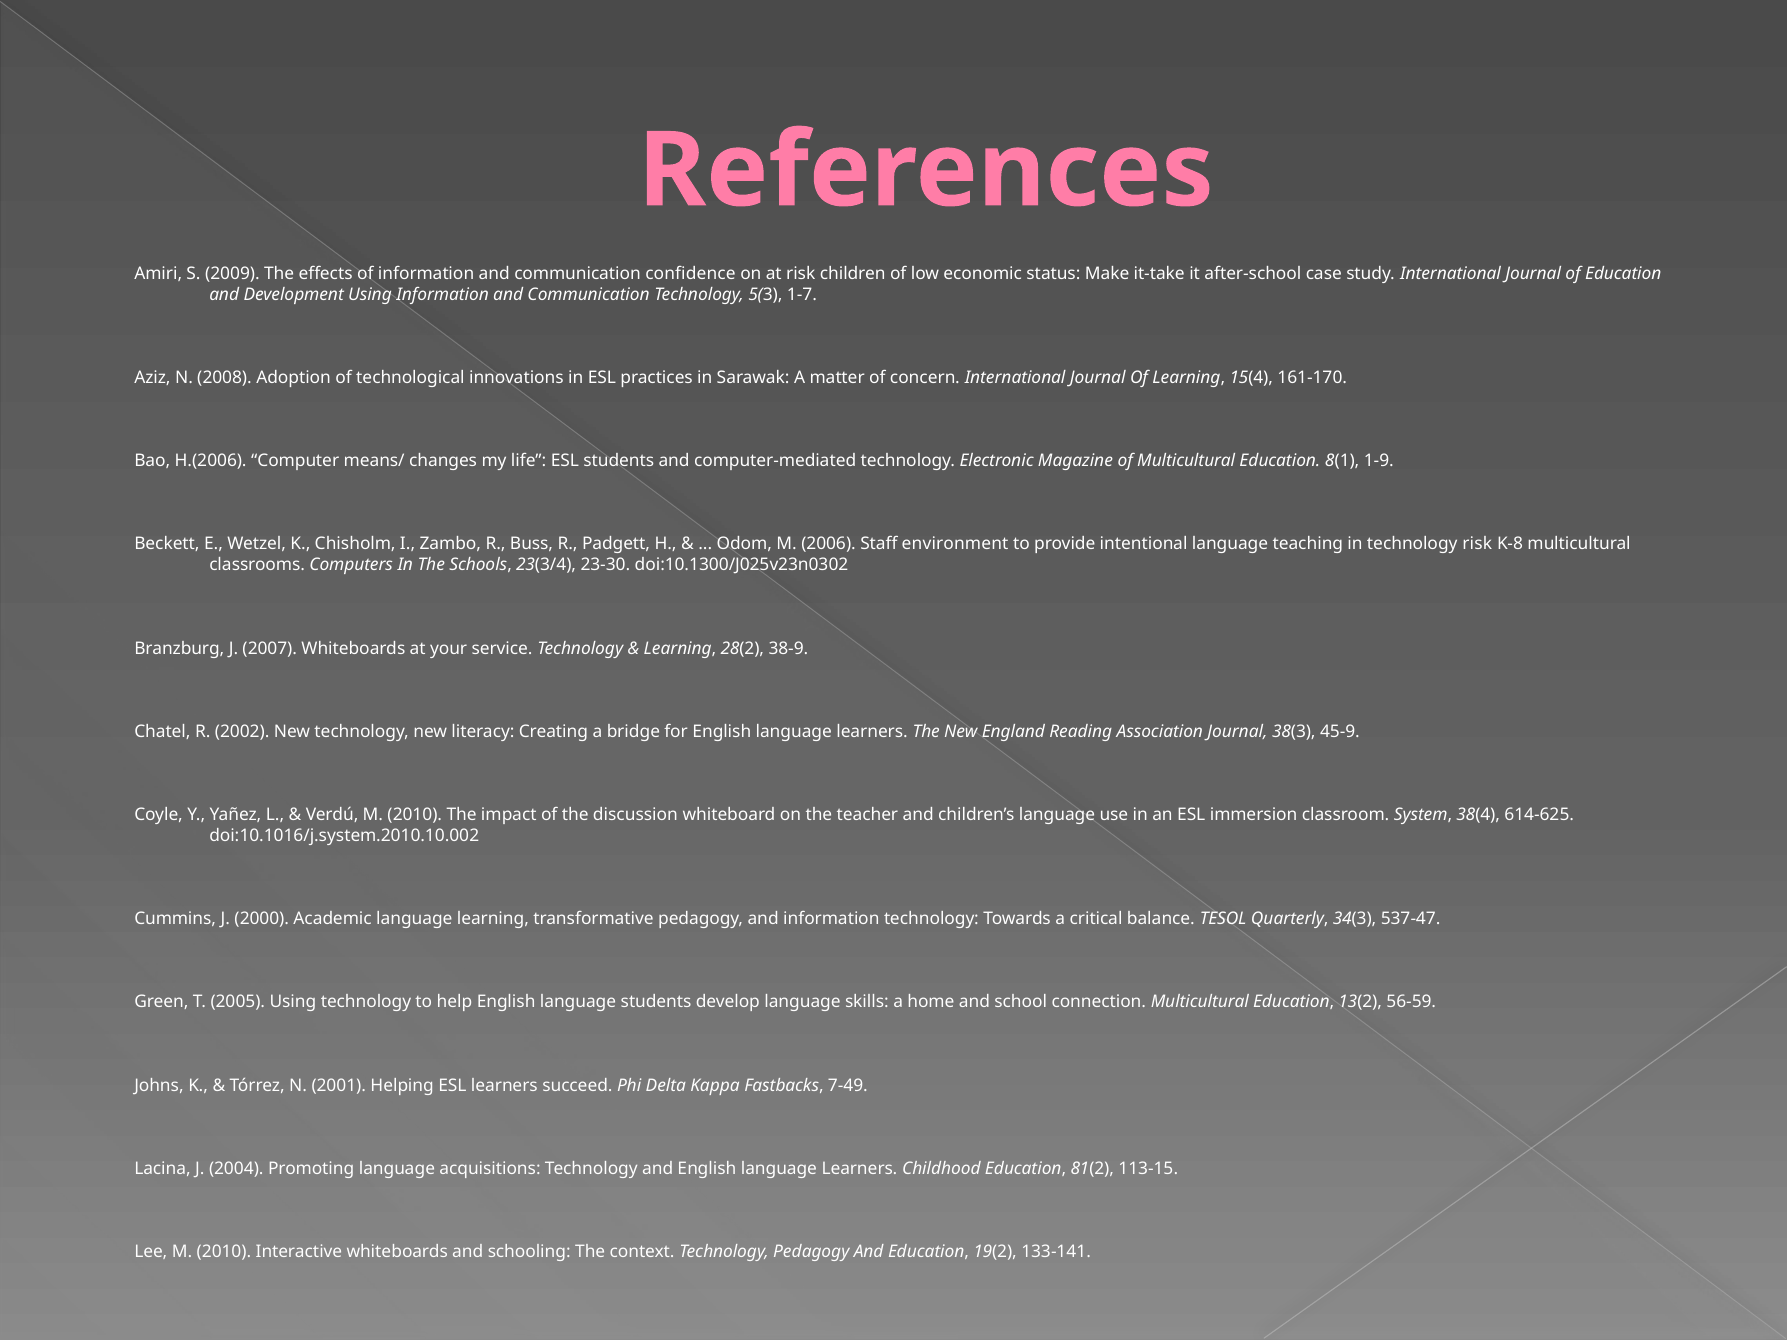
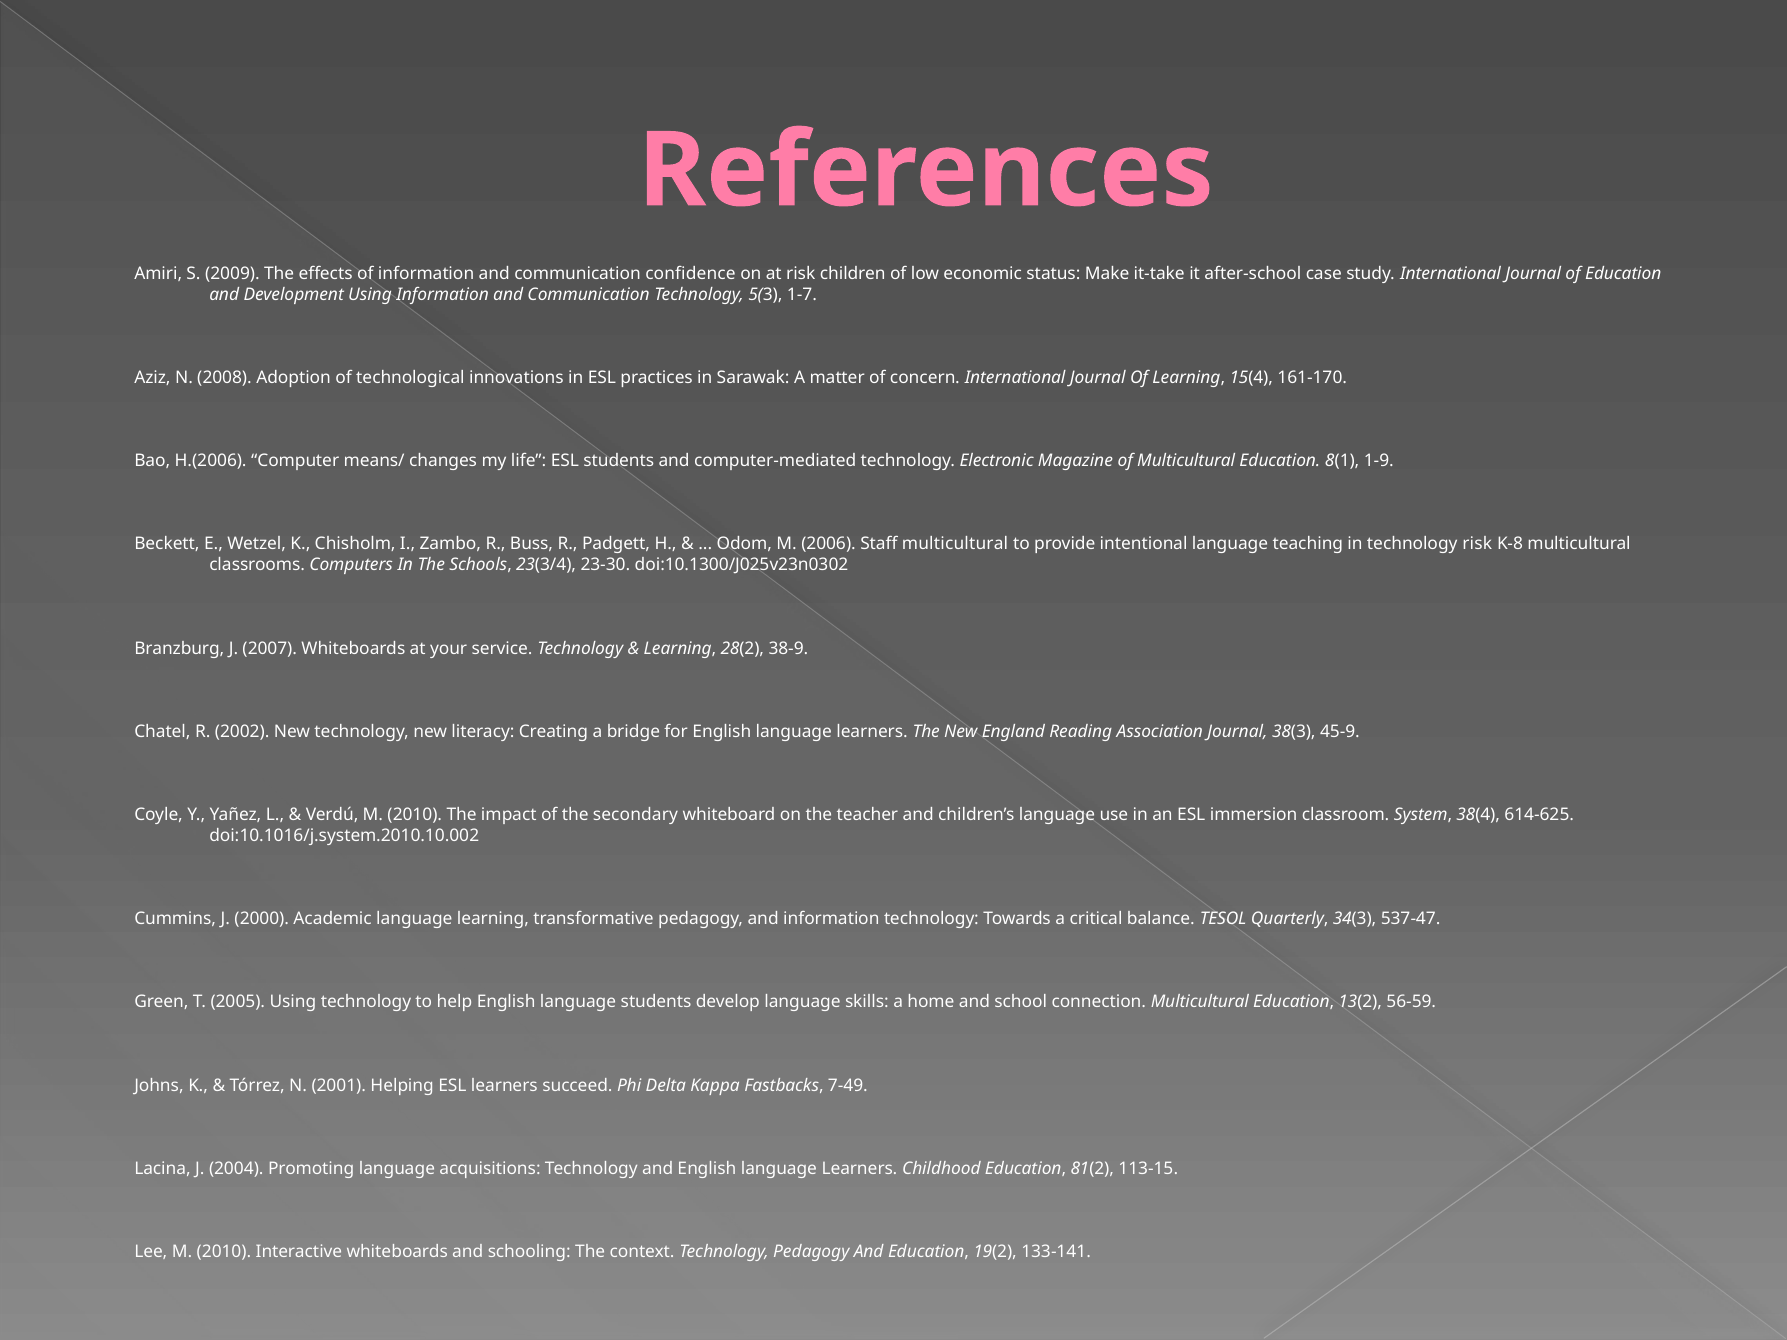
Staff environment: environment -> multicultural (955, 544)
discussion: discussion -> secondary (635, 815)
